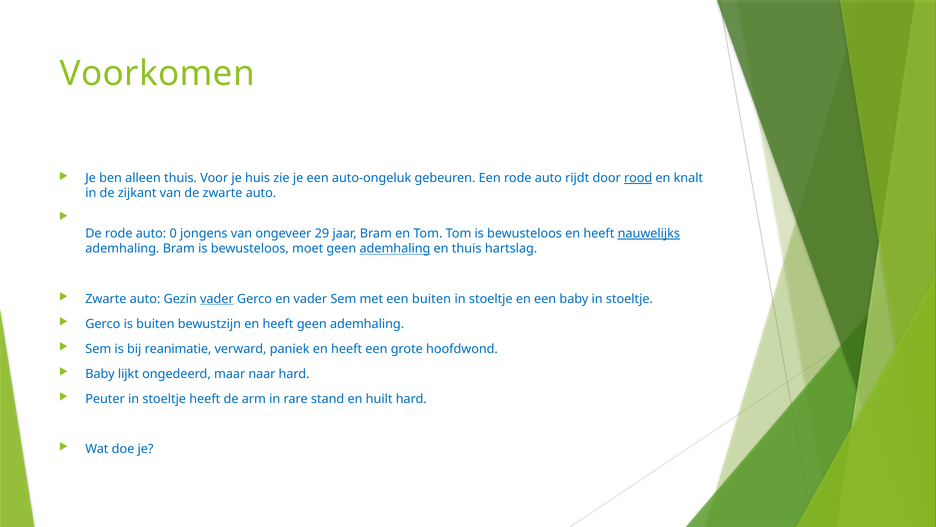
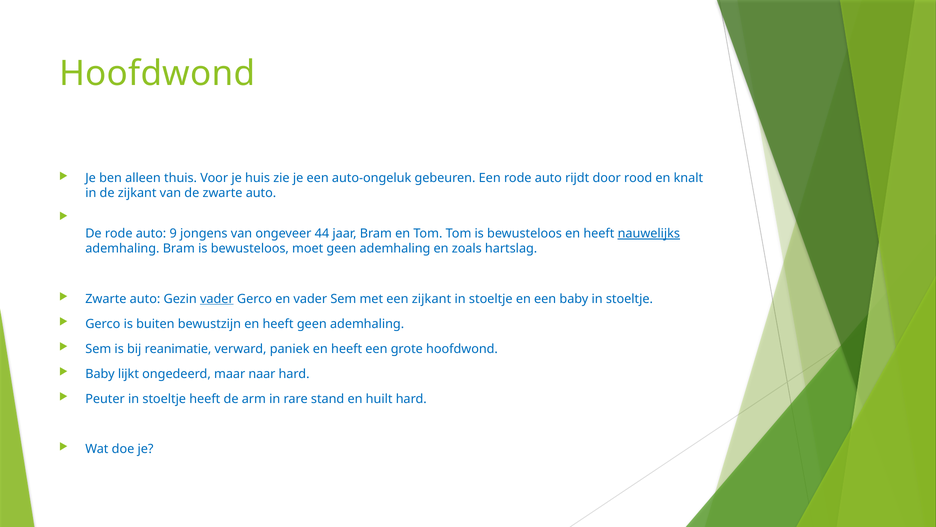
Voorkomen: Voorkomen -> Hoofdwond (157, 74)
rood underline: present -> none (638, 178)
0: 0 -> 9 (173, 233)
29: 29 -> 44 (322, 233)
ademhaling underline: present -> none (395, 249)
en thuis: thuis -> zoals (467, 249)
een buiten: buiten -> zijkant (432, 299)
